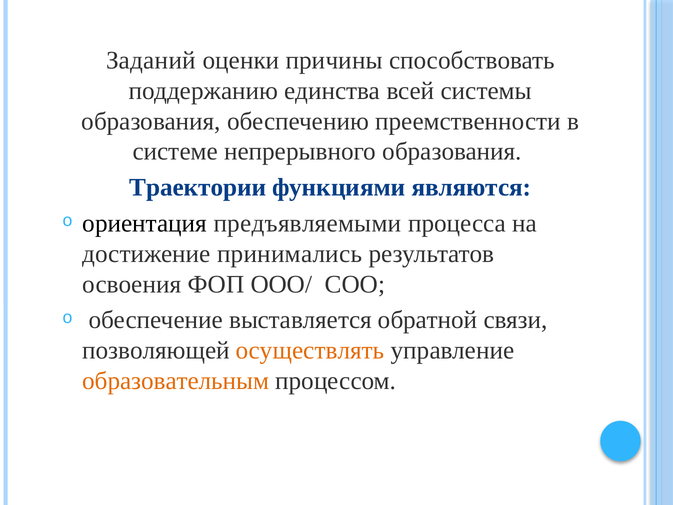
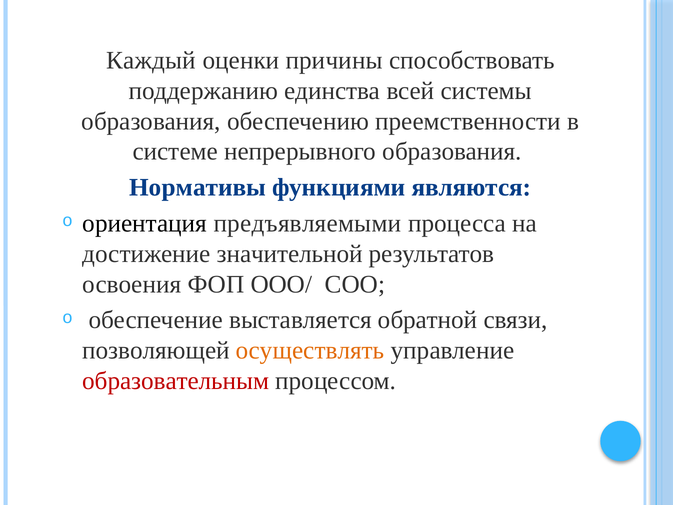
Заданий: Заданий -> Каждый (151, 61)
Траектории: Траектории -> Нормативы (198, 187)
принимались: принимались -> значительной (290, 254)
образовательным colour: orange -> red (176, 381)
